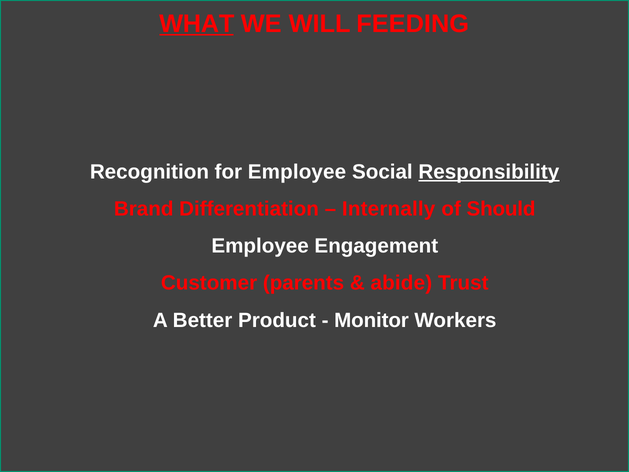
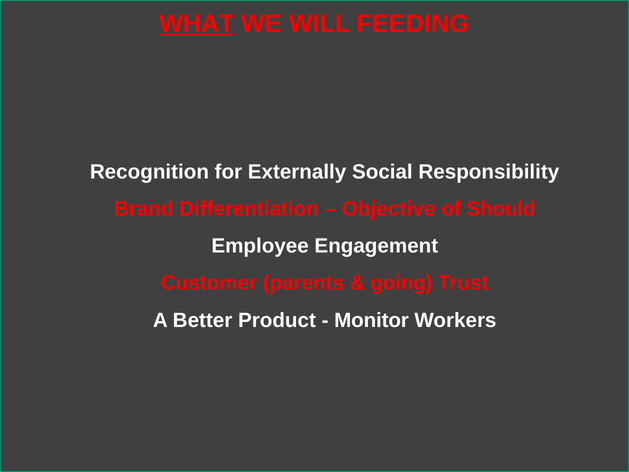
for Employee: Employee -> Externally (297, 172)
Responsibility underline: present -> none (489, 172)
Internally: Internally -> Objective (389, 209)
abide: abide -> going (402, 283)
